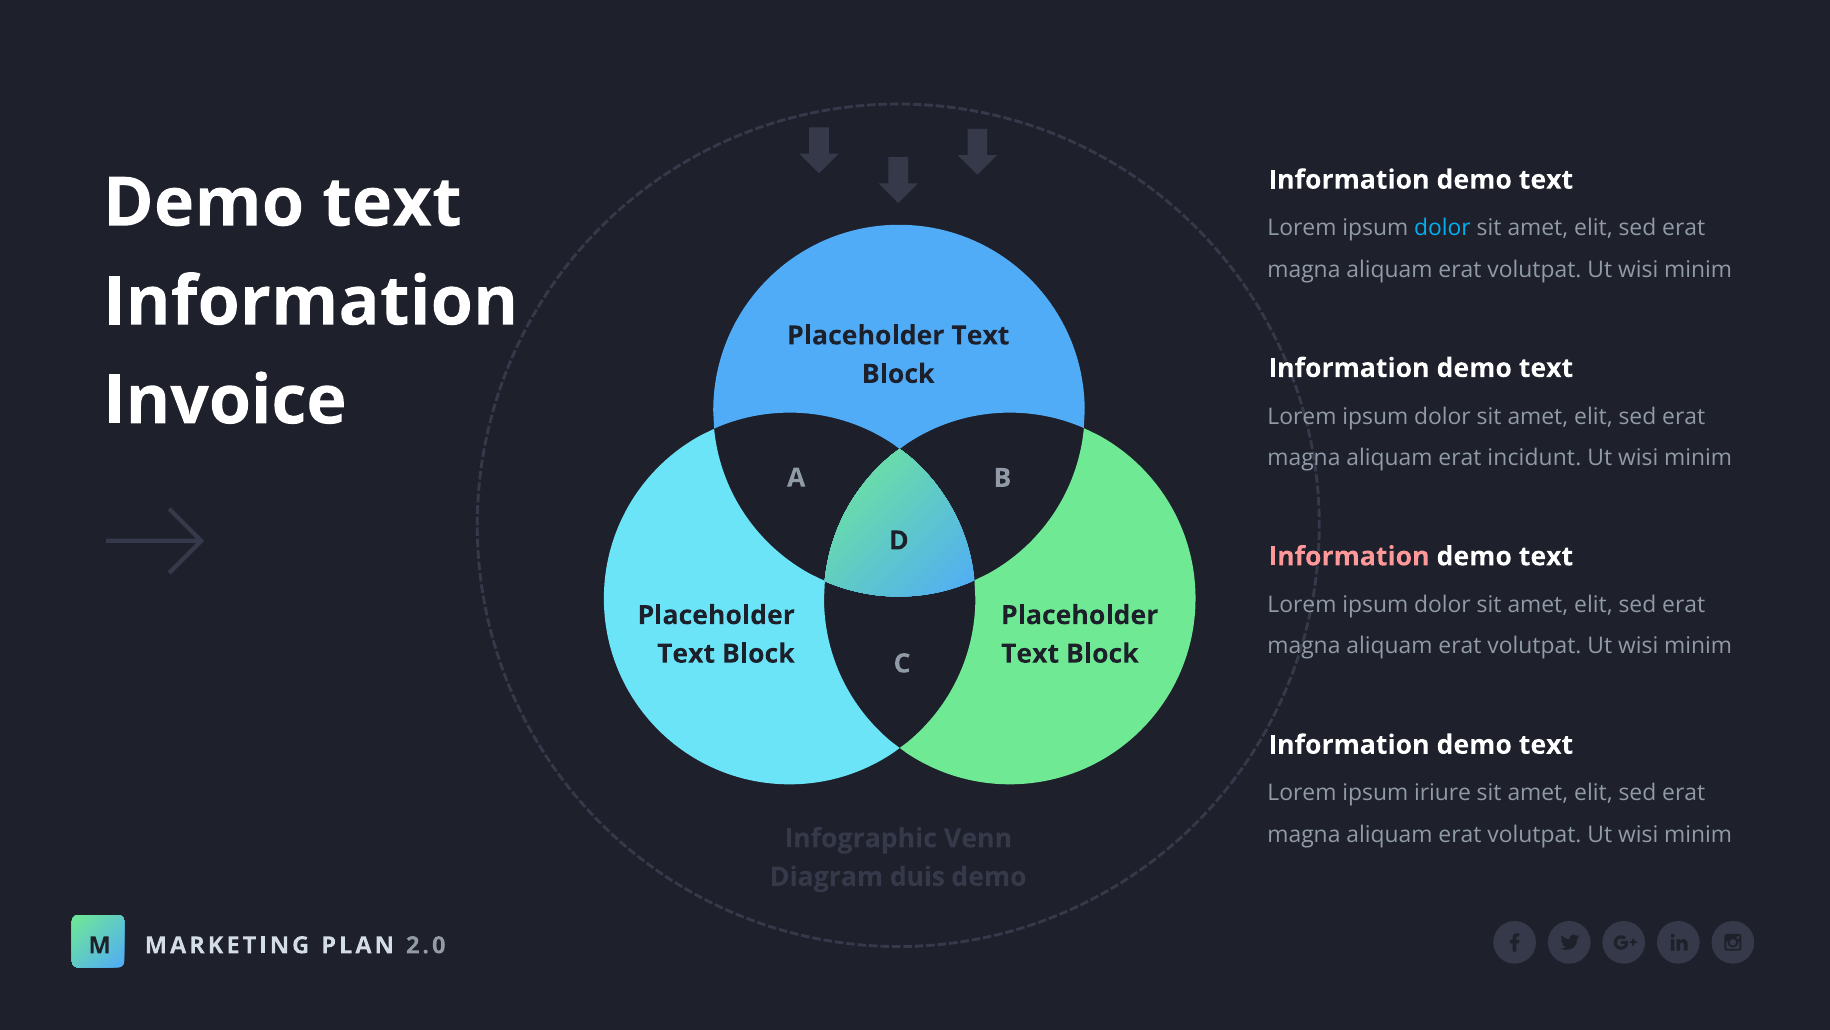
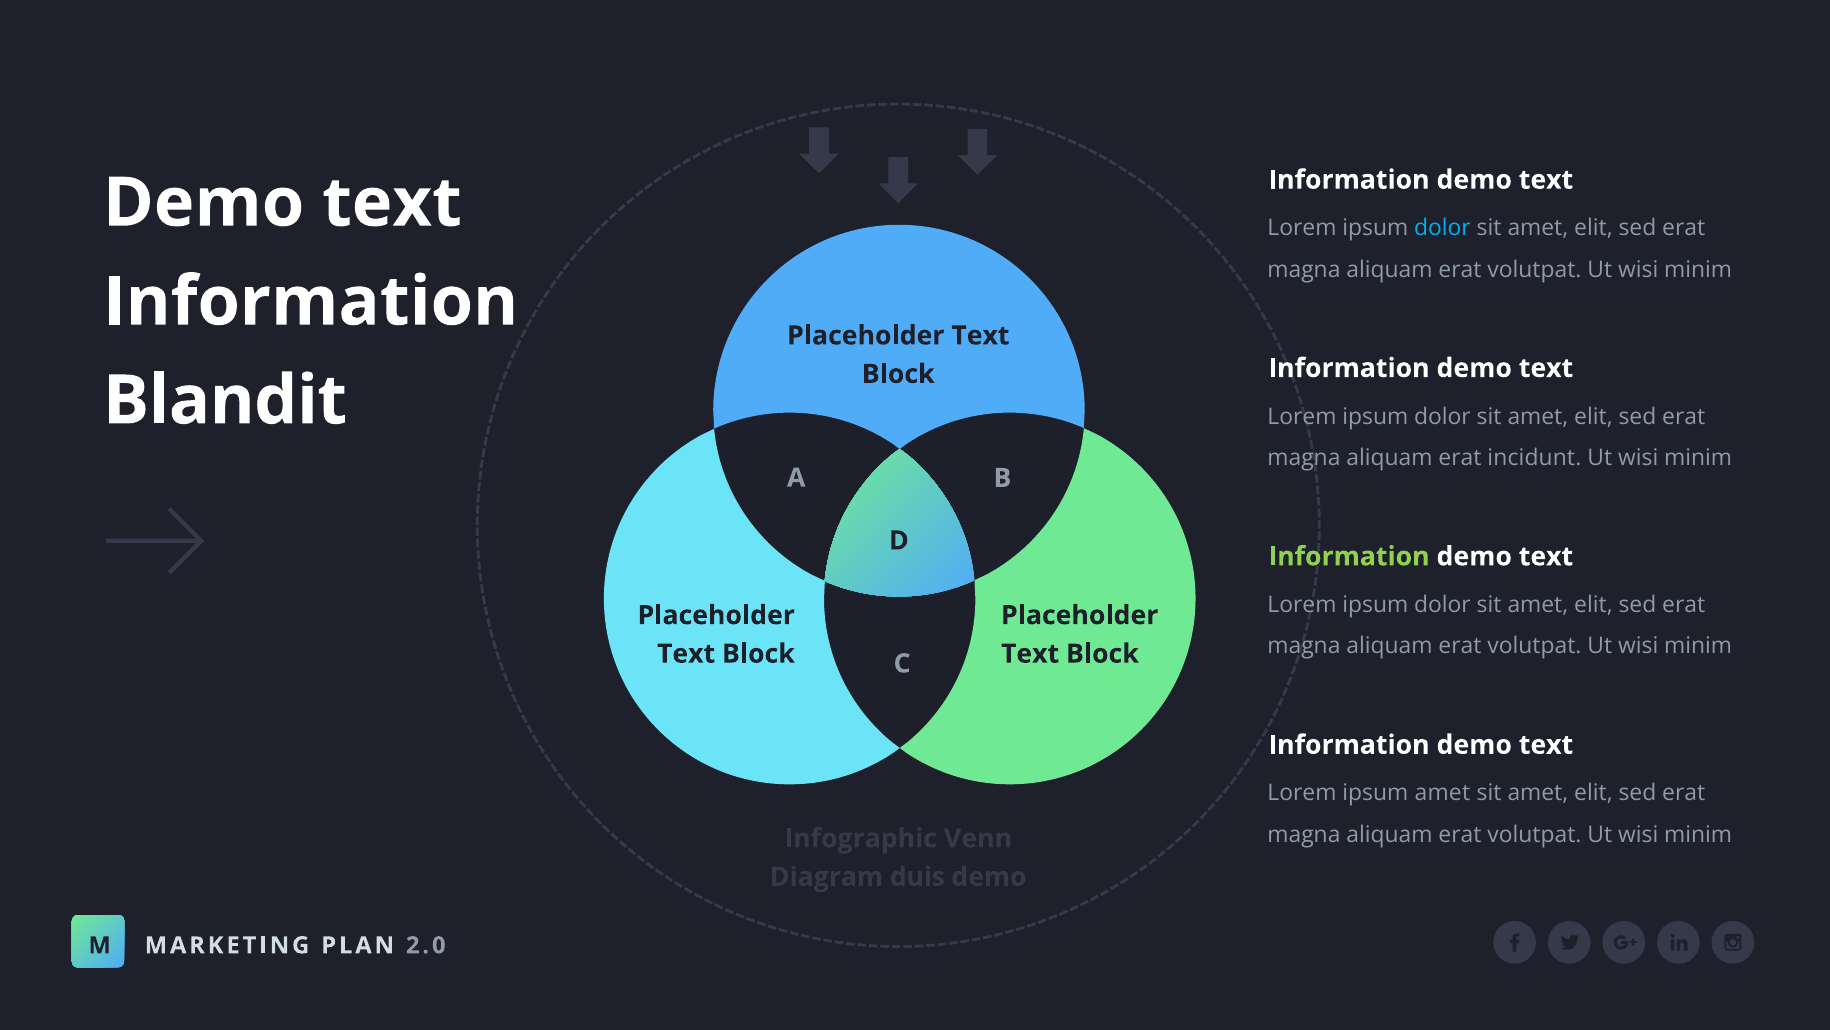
Invoice: Invoice -> Blandit (225, 401)
Information colour: pink -> light green (1349, 556)
ipsum iriure: iriure -> amet (1442, 793)
